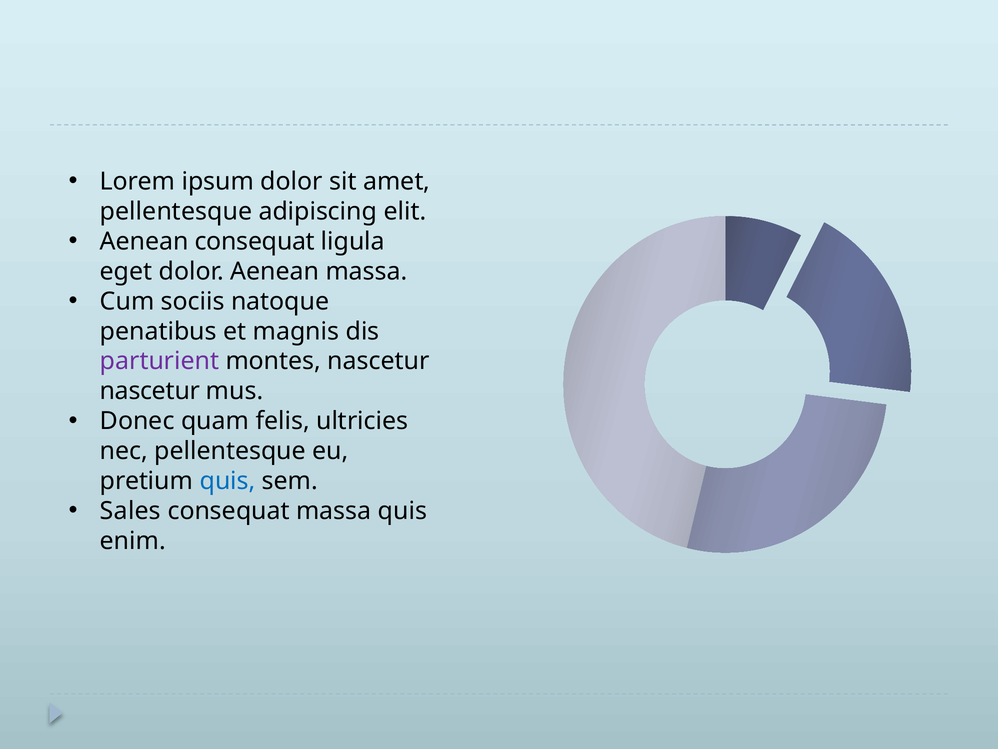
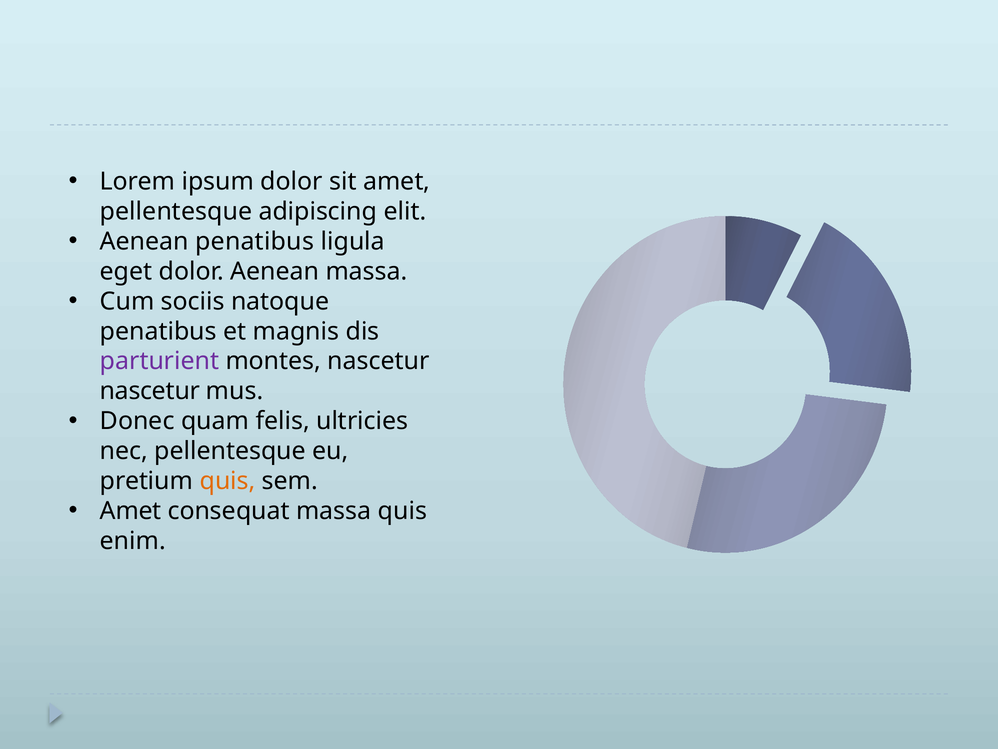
Aenean consequat: consequat -> penatibus (255, 241)
quis colour: blue -> orange (228, 481)
Sales: Sales -> Amet (131, 511)
